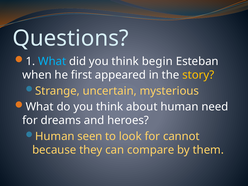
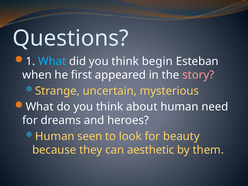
story colour: yellow -> pink (198, 75)
cannot: cannot -> beauty (181, 136)
compare: compare -> aesthetic (151, 150)
